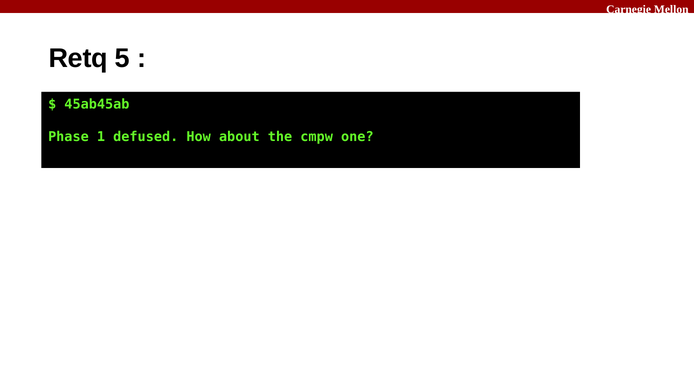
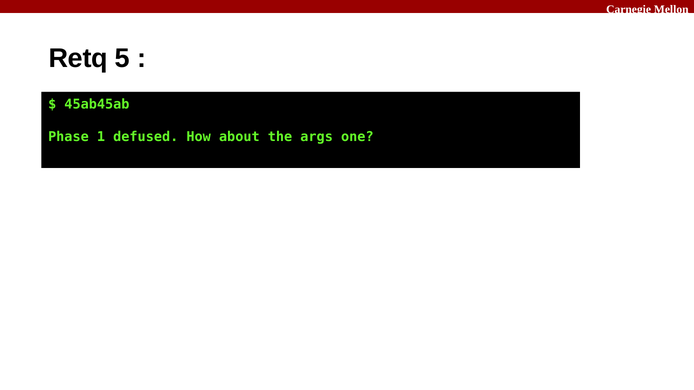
cmpw: cmpw -> args (317, 137)
